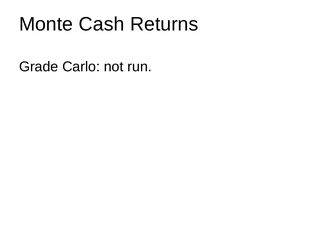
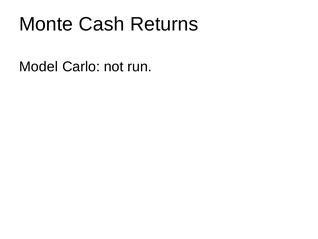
Grade: Grade -> Model (39, 67)
